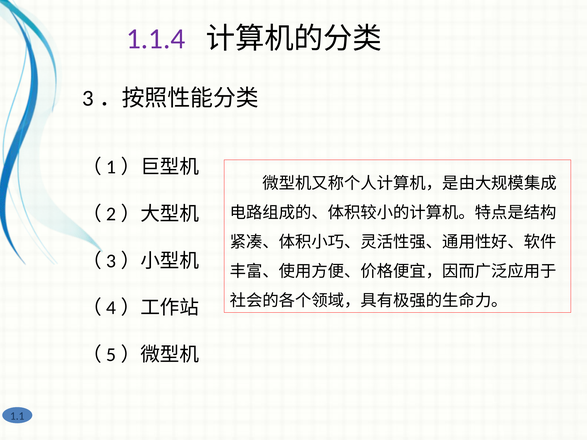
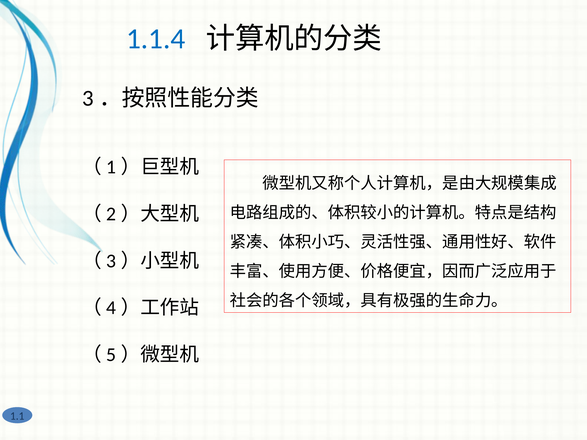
1.1.4 colour: purple -> blue (156, 39)
